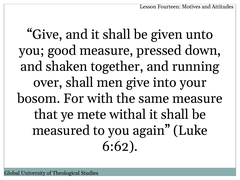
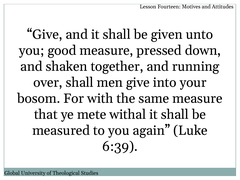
6:62: 6:62 -> 6:39 (120, 146)
